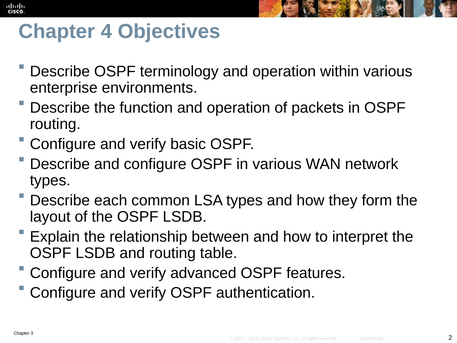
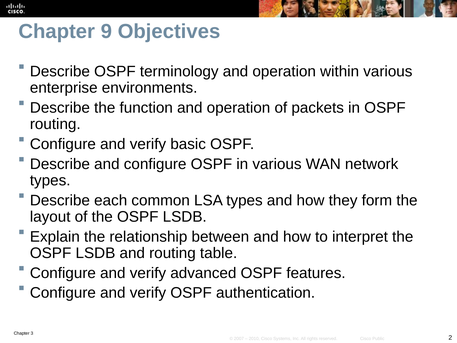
4: 4 -> 9 (106, 31)
